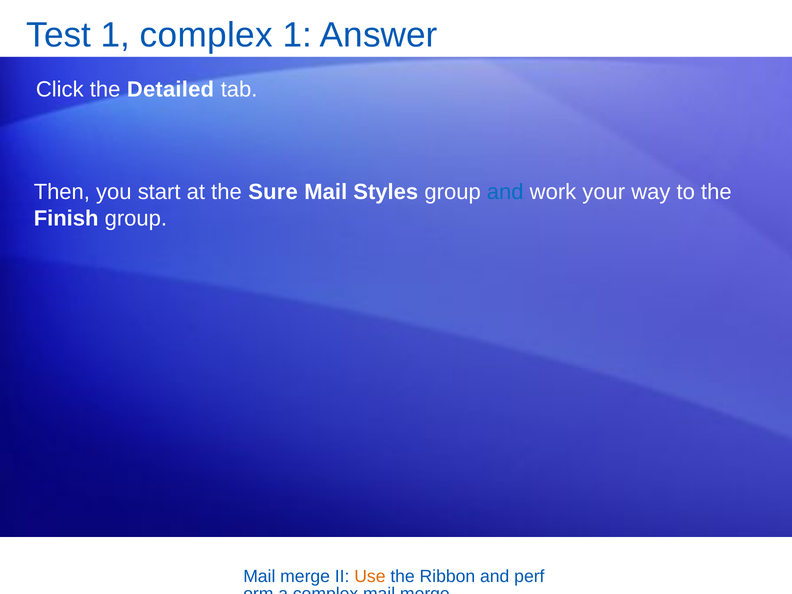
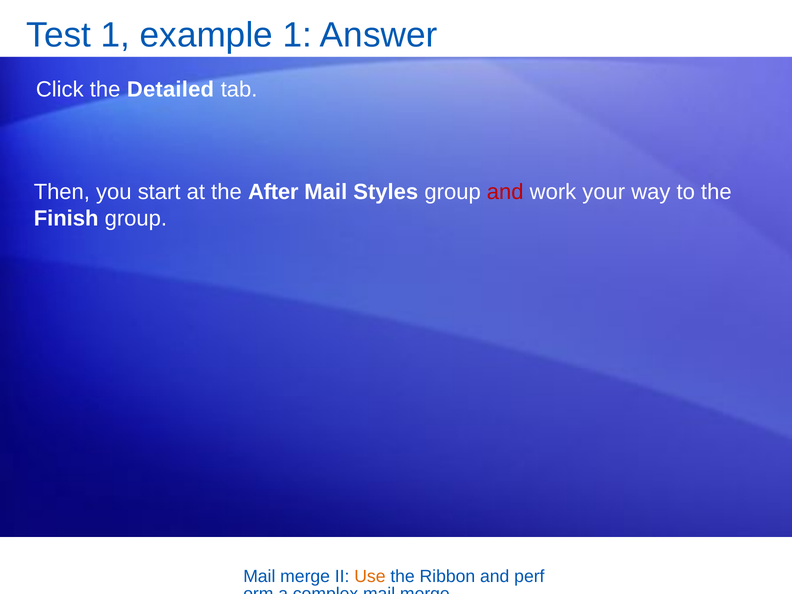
1 complex: complex -> example (206, 35)
Sure: Sure -> After (273, 192)
and colour: blue -> red (505, 192)
